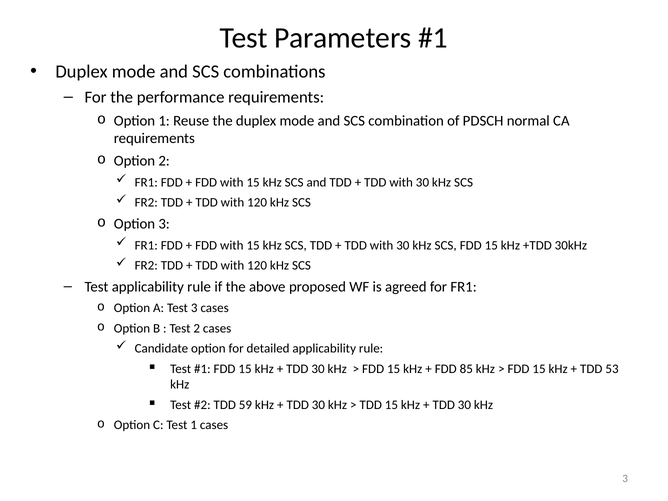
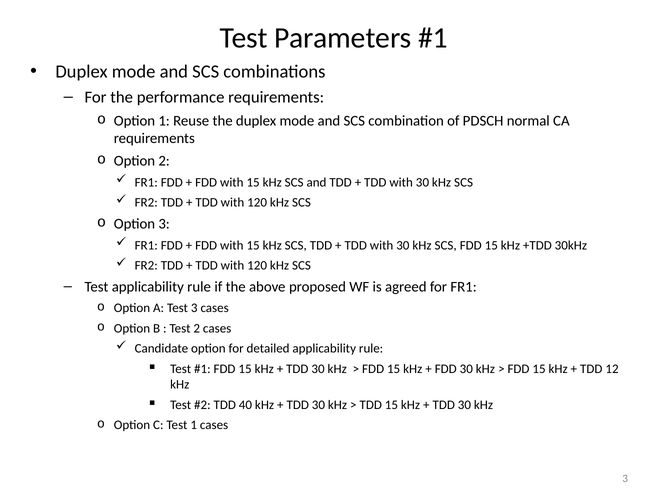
FDD 85: 85 -> 30 (466, 369)
53: 53 -> 12 (612, 369)
59: 59 -> 40 (245, 405)
